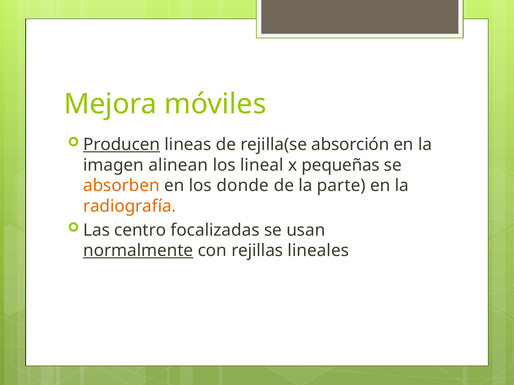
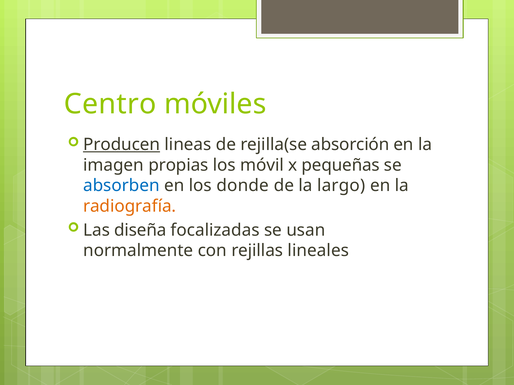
Mejora: Mejora -> Centro (110, 104)
alinean: alinean -> propias (178, 165)
lineal: lineal -> móvil (262, 165)
absorben colour: orange -> blue (121, 186)
parte: parte -> largo (341, 186)
centro: centro -> diseña (140, 230)
normalmente underline: present -> none (138, 251)
